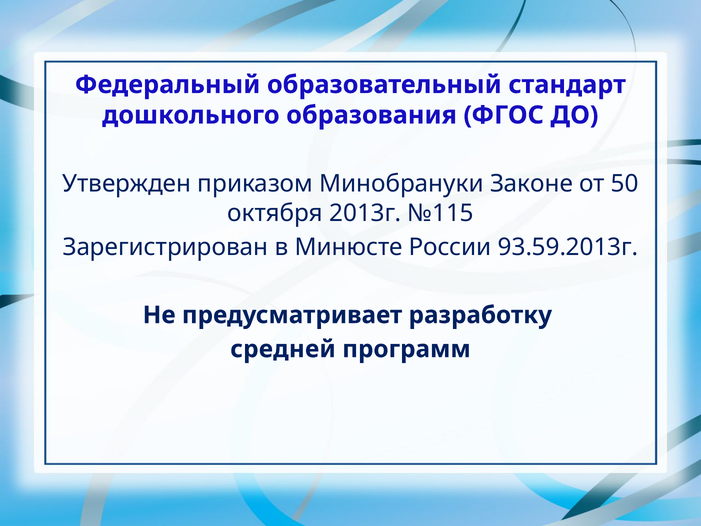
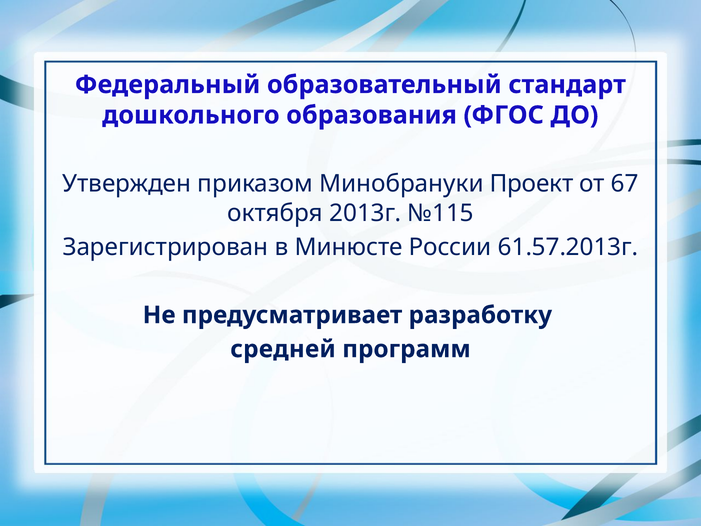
Законе: Законе -> Проект (532, 184)
50: 50 -> 67 (625, 184)
93.59.2013г: 93.59.2013г -> 61.57.2013г (568, 247)
